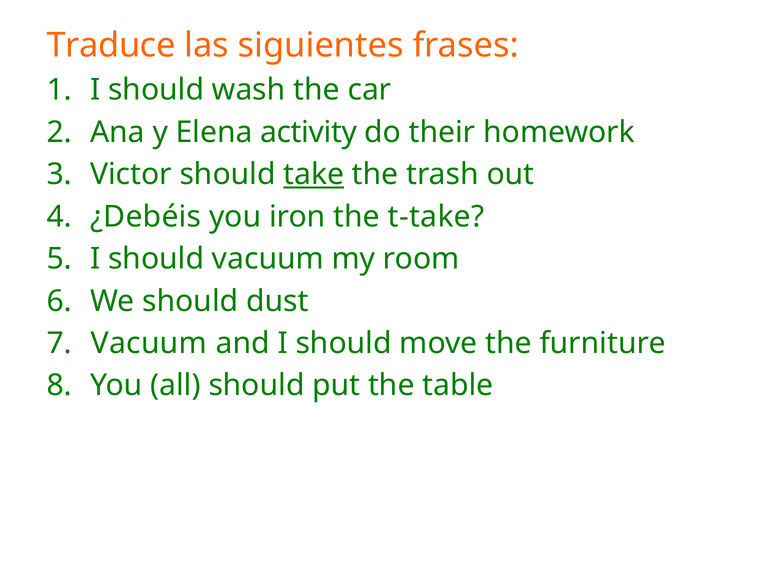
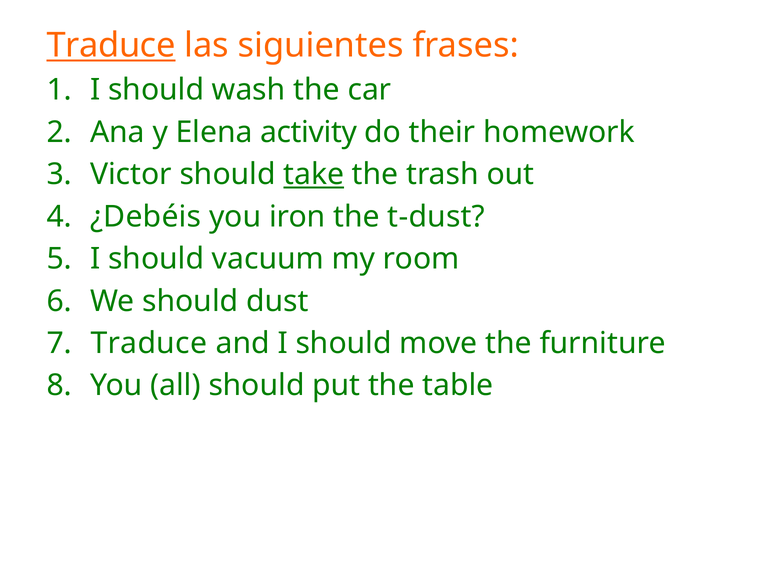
Traduce underline: none -> present (111, 46)
t-take: t-take -> t-dust (436, 217)
Vacuum: Vacuum -> Traduce (149, 343)
